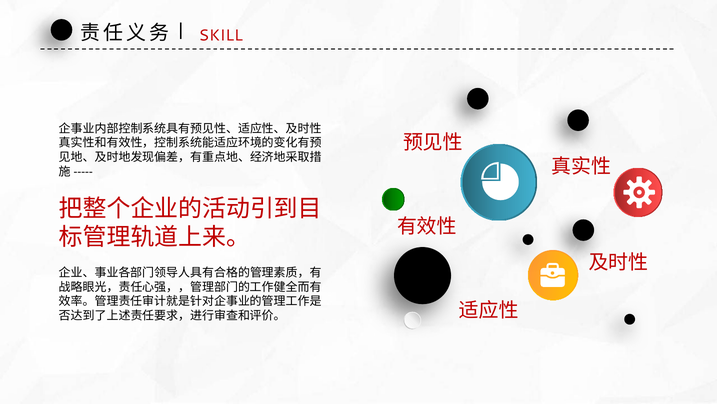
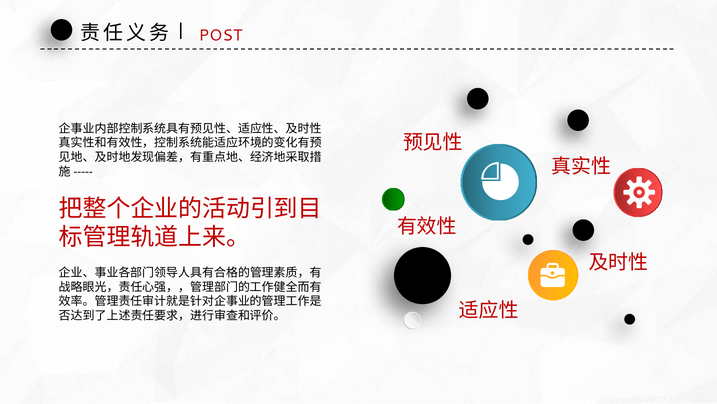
SKILL: SKILL -> POST (221, 35)
